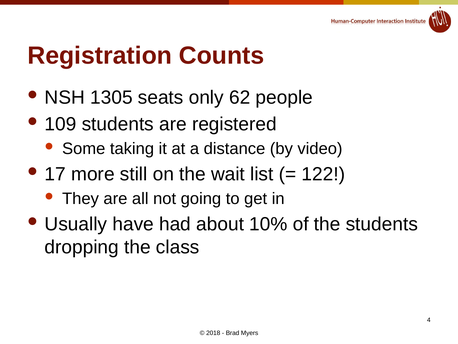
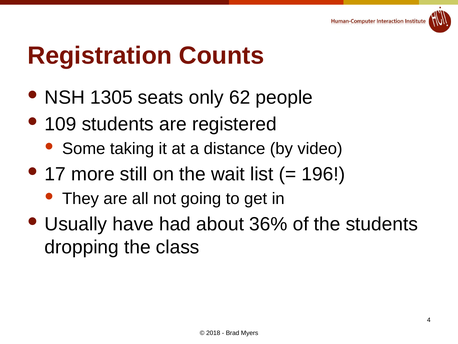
122: 122 -> 196 (323, 174)
10%: 10% -> 36% (268, 224)
